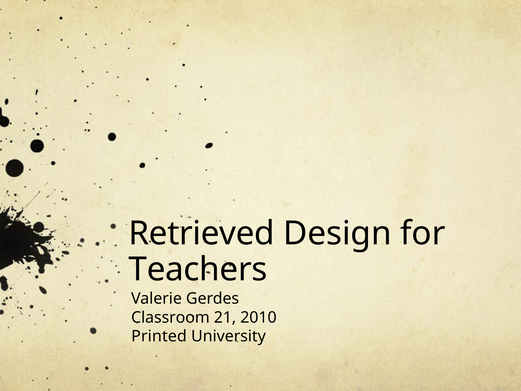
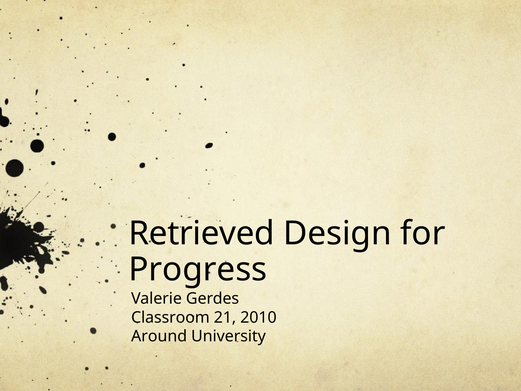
Teachers: Teachers -> Progress (198, 269)
Printed: Printed -> Around (159, 336)
